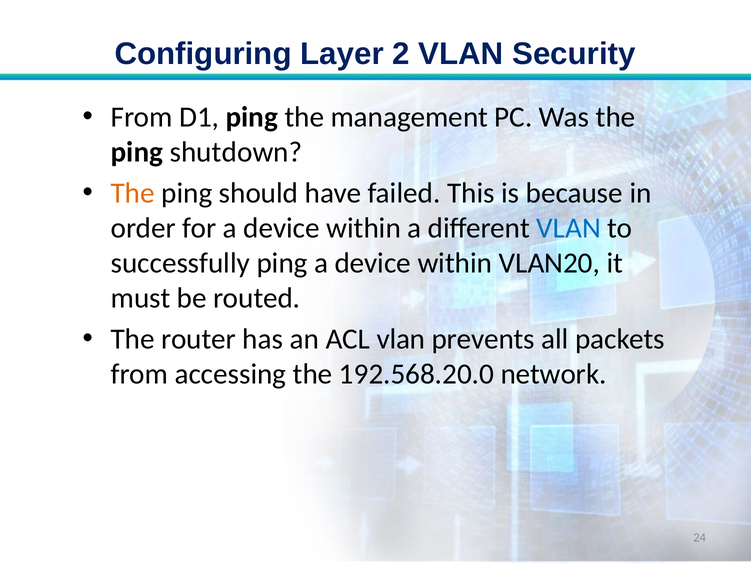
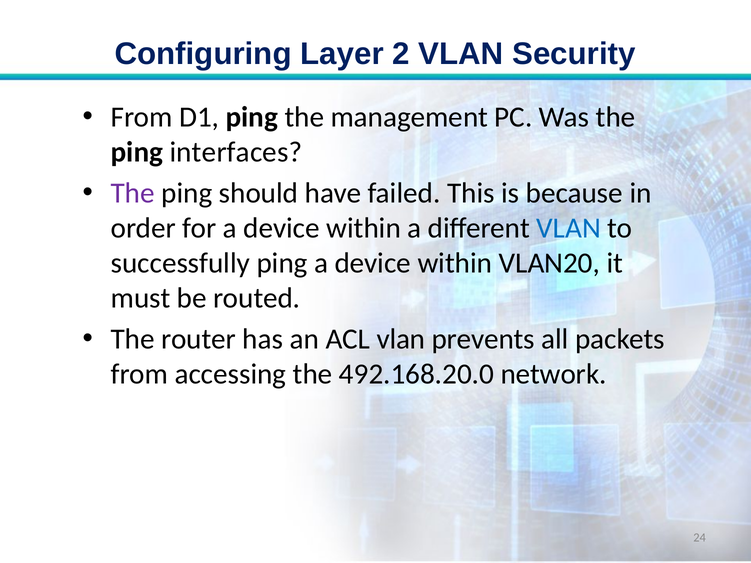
shutdown: shutdown -> interfaces (236, 152)
The colour: orange -> purple (133, 193)
192.568.20.0: 192.568.20.0 -> 492.168.20.0 (416, 374)
